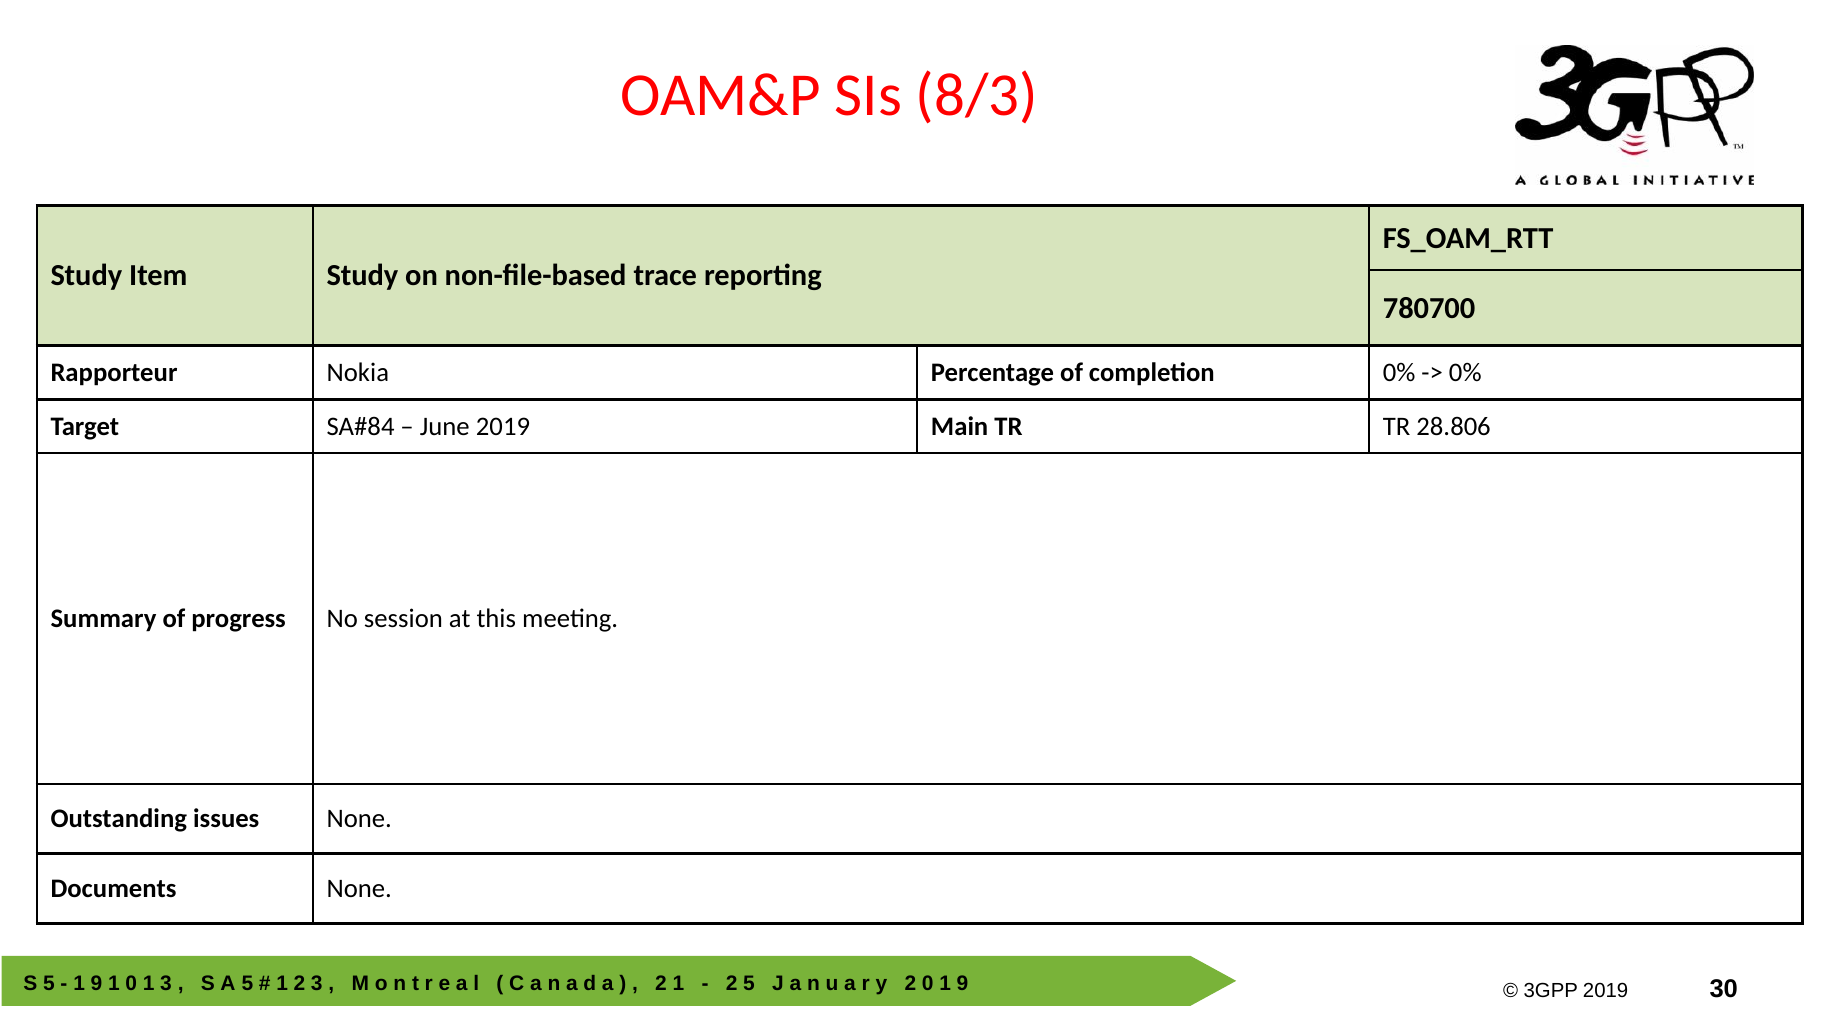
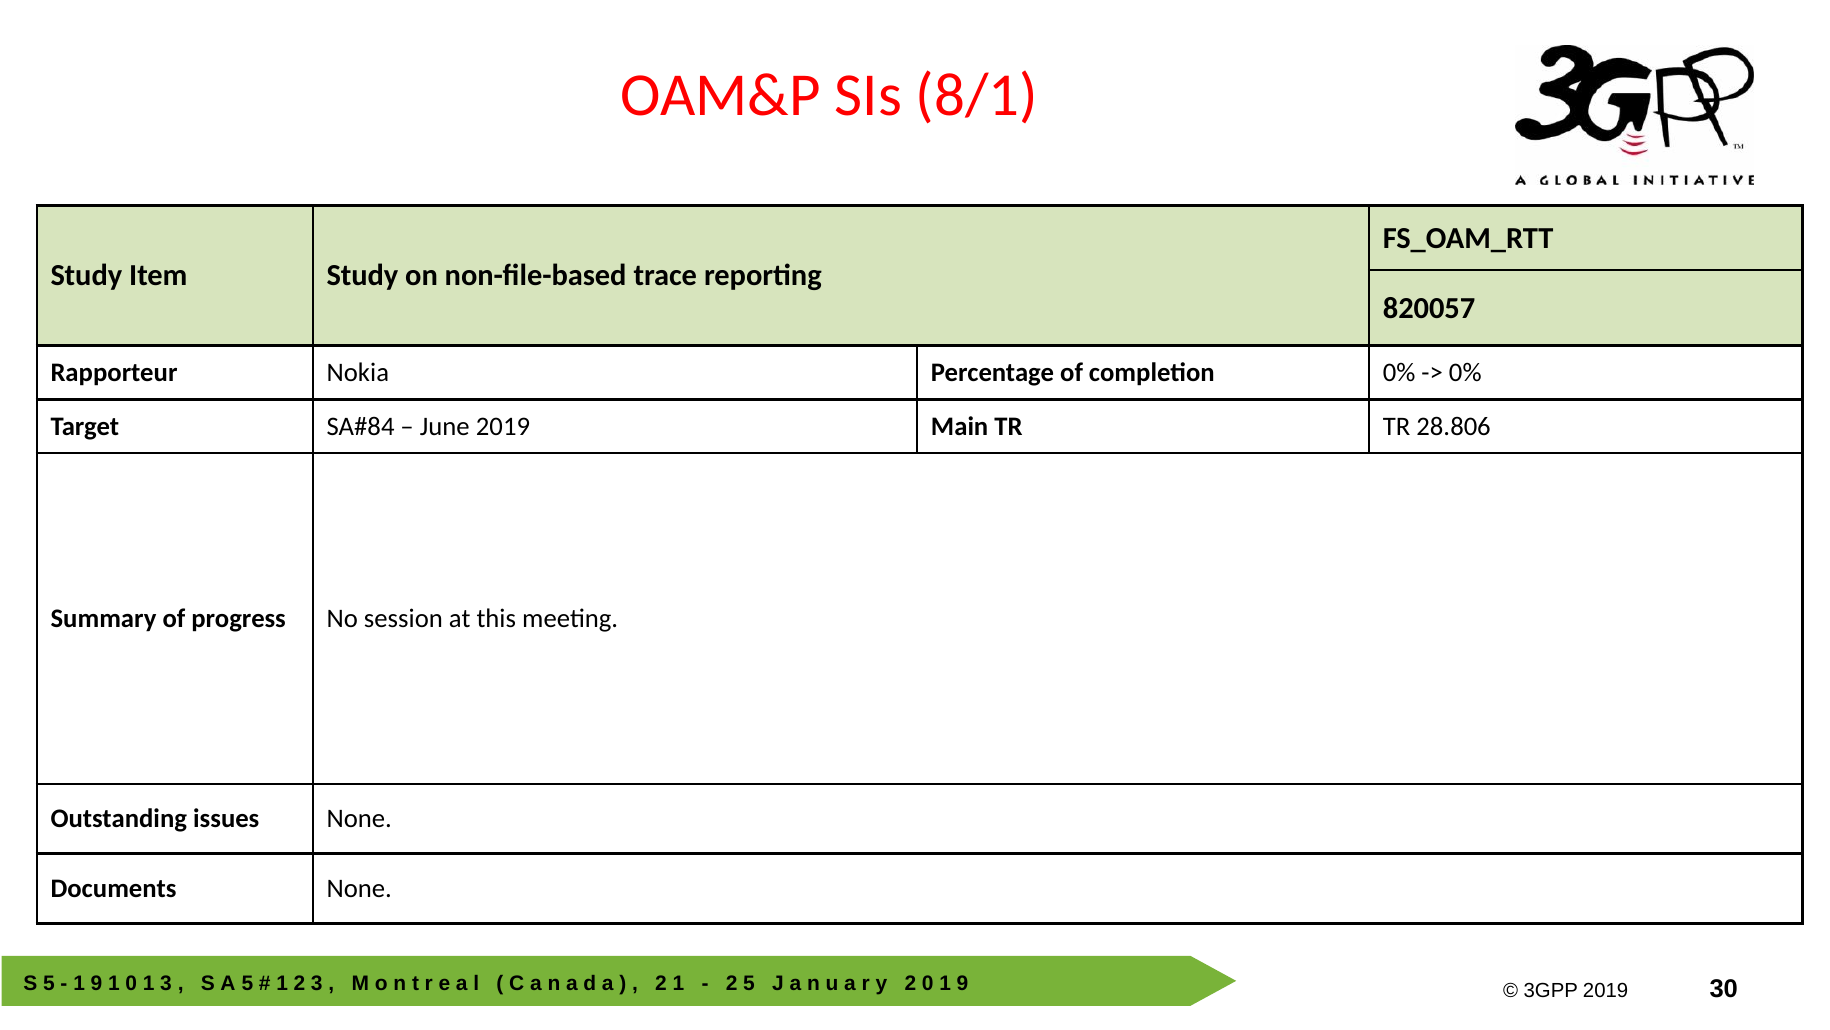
8/3: 8/3 -> 8/1 (977, 95)
780700: 780700 -> 820057 (1429, 308)
